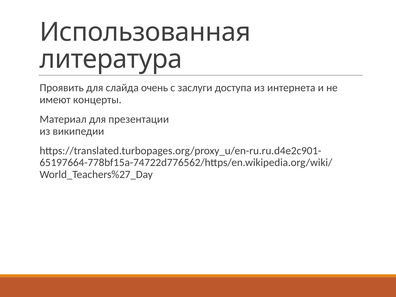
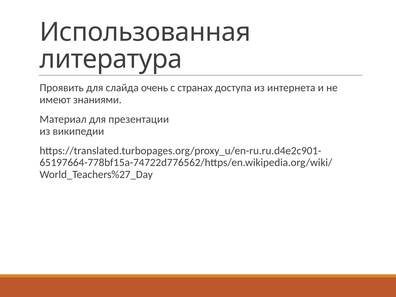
заслуги: заслуги -> странах (195, 88)
концерты: концерты -> знаниями (97, 100)
